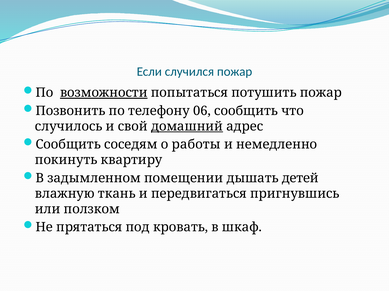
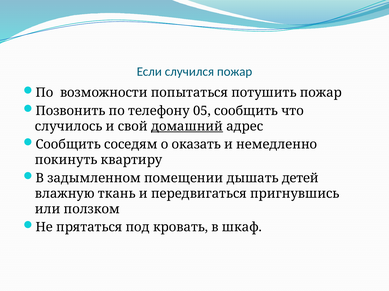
возможности underline: present -> none (104, 93)
06: 06 -> 05 (202, 111)
работы: работы -> оказать (196, 145)
